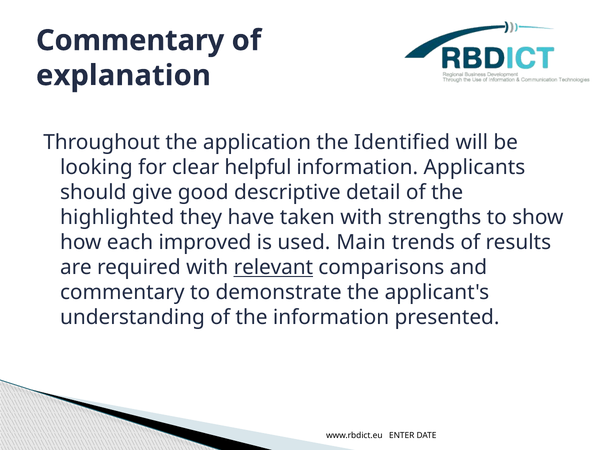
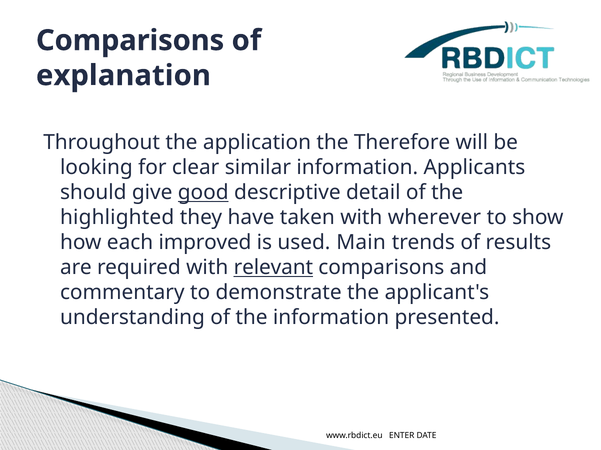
Commentary: Commentary -> Comparisons (130, 41)
Identified: Identified -> Therefore (402, 143)
helpful: helpful -> similar (258, 168)
good underline: none -> present (203, 193)
strengths: strengths -> wherever (434, 218)
